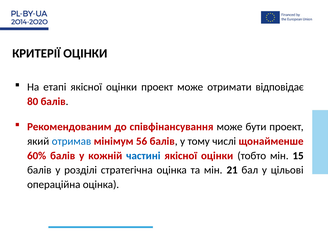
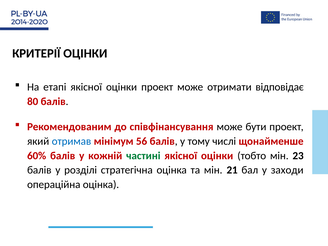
частині colour: blue -> green (143, 156)
15: 15 -> 23 (298, 156)
цільові: цільові -> заходи (287, 170)
